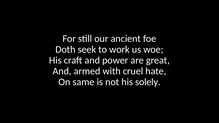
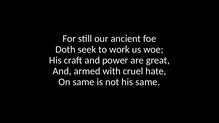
his solely: solely -> same (148, 82)
